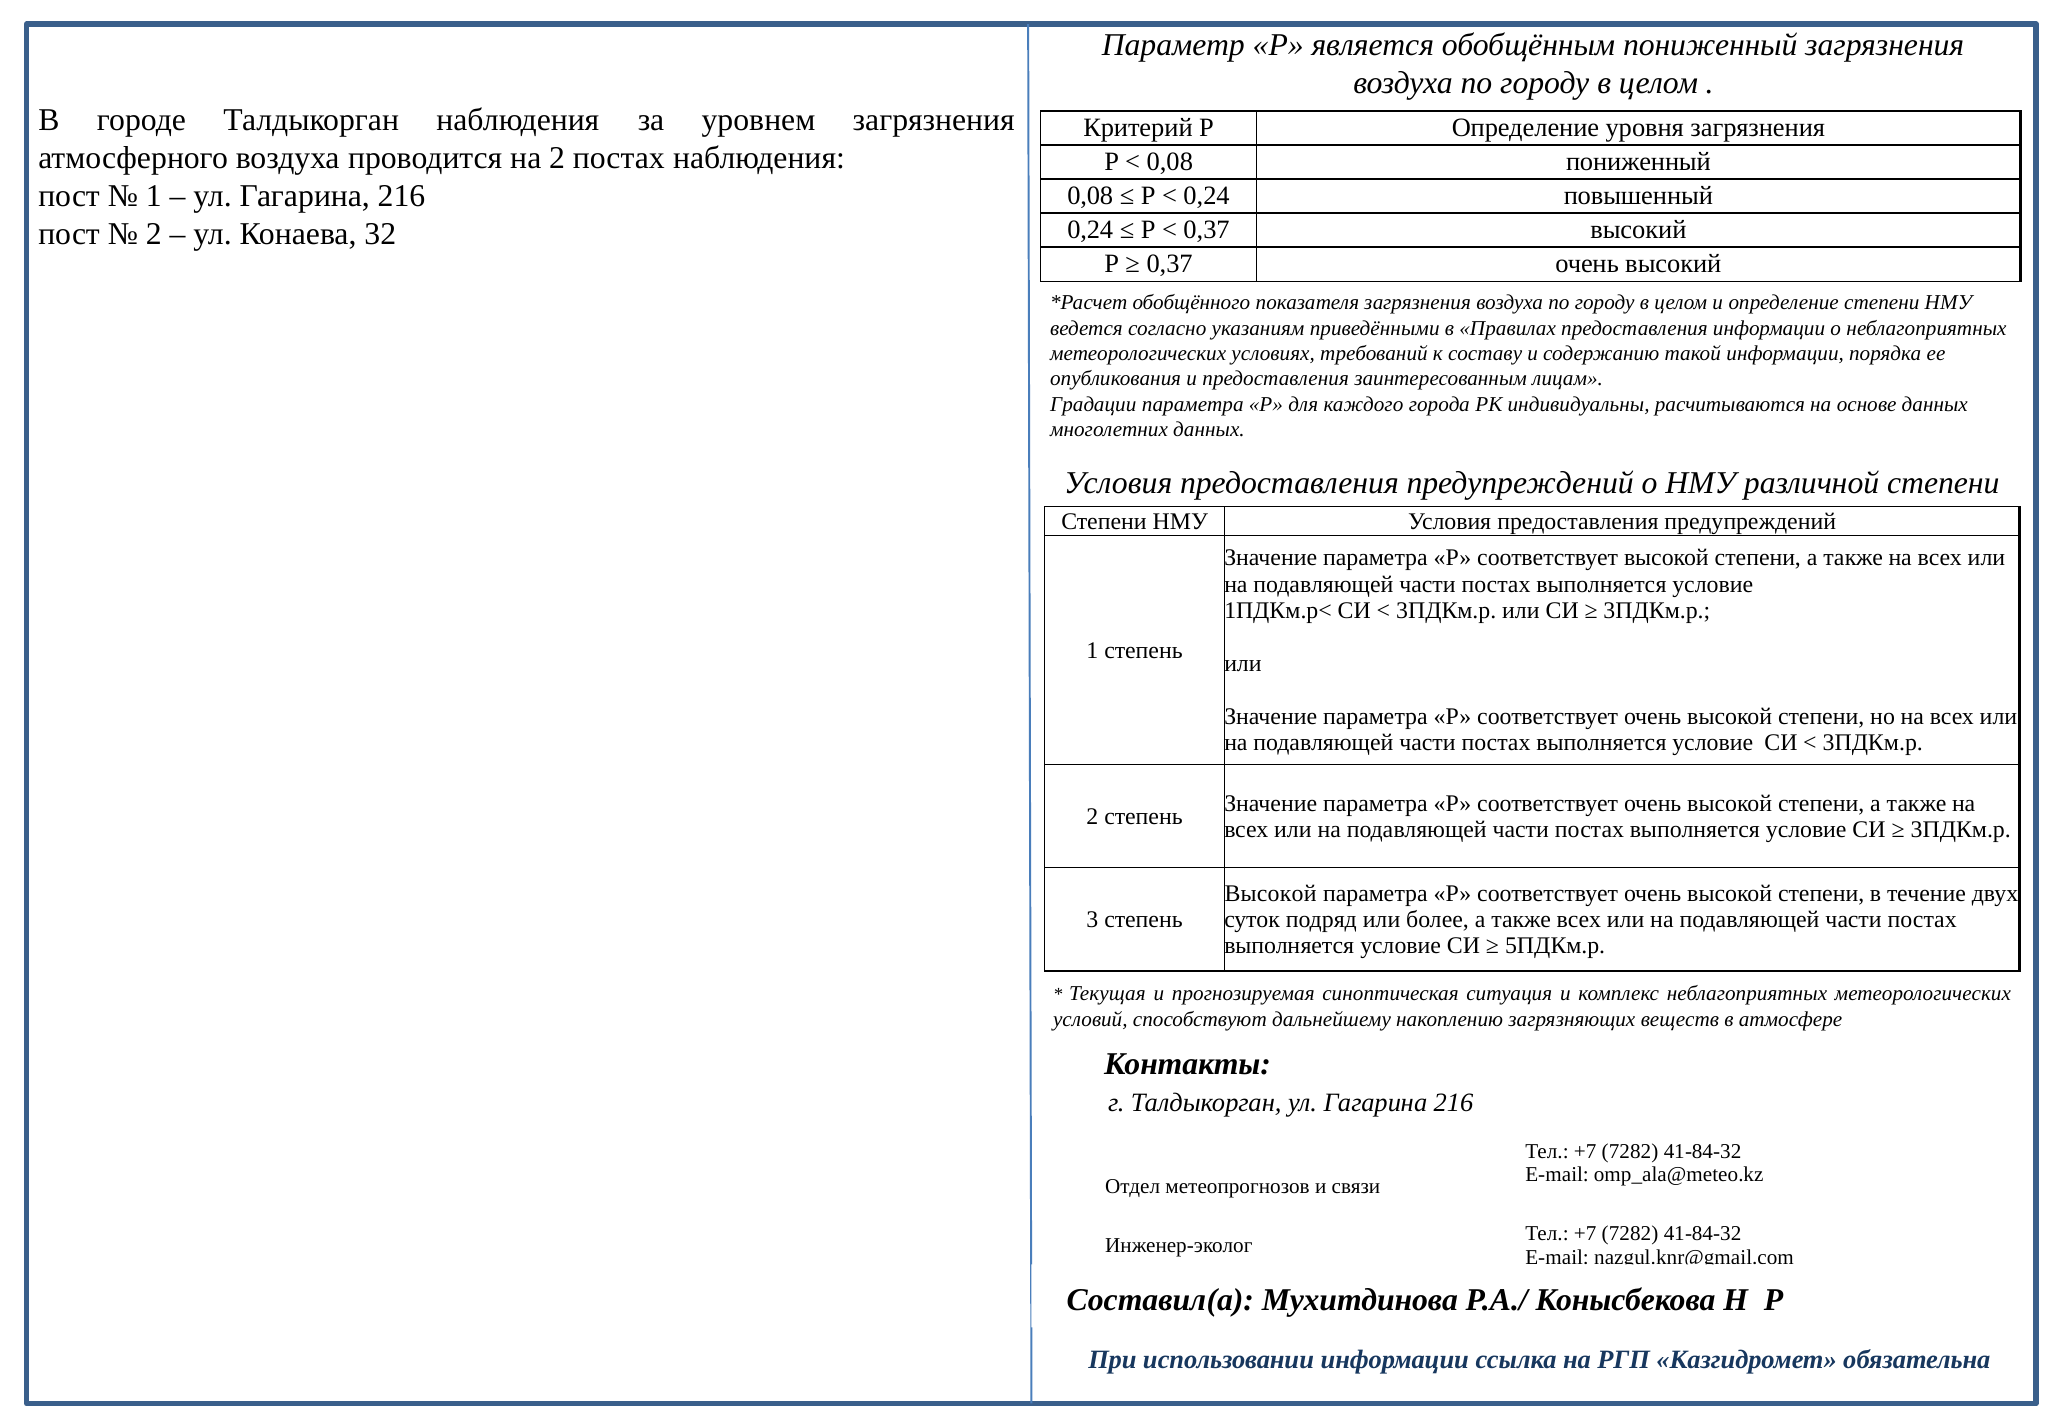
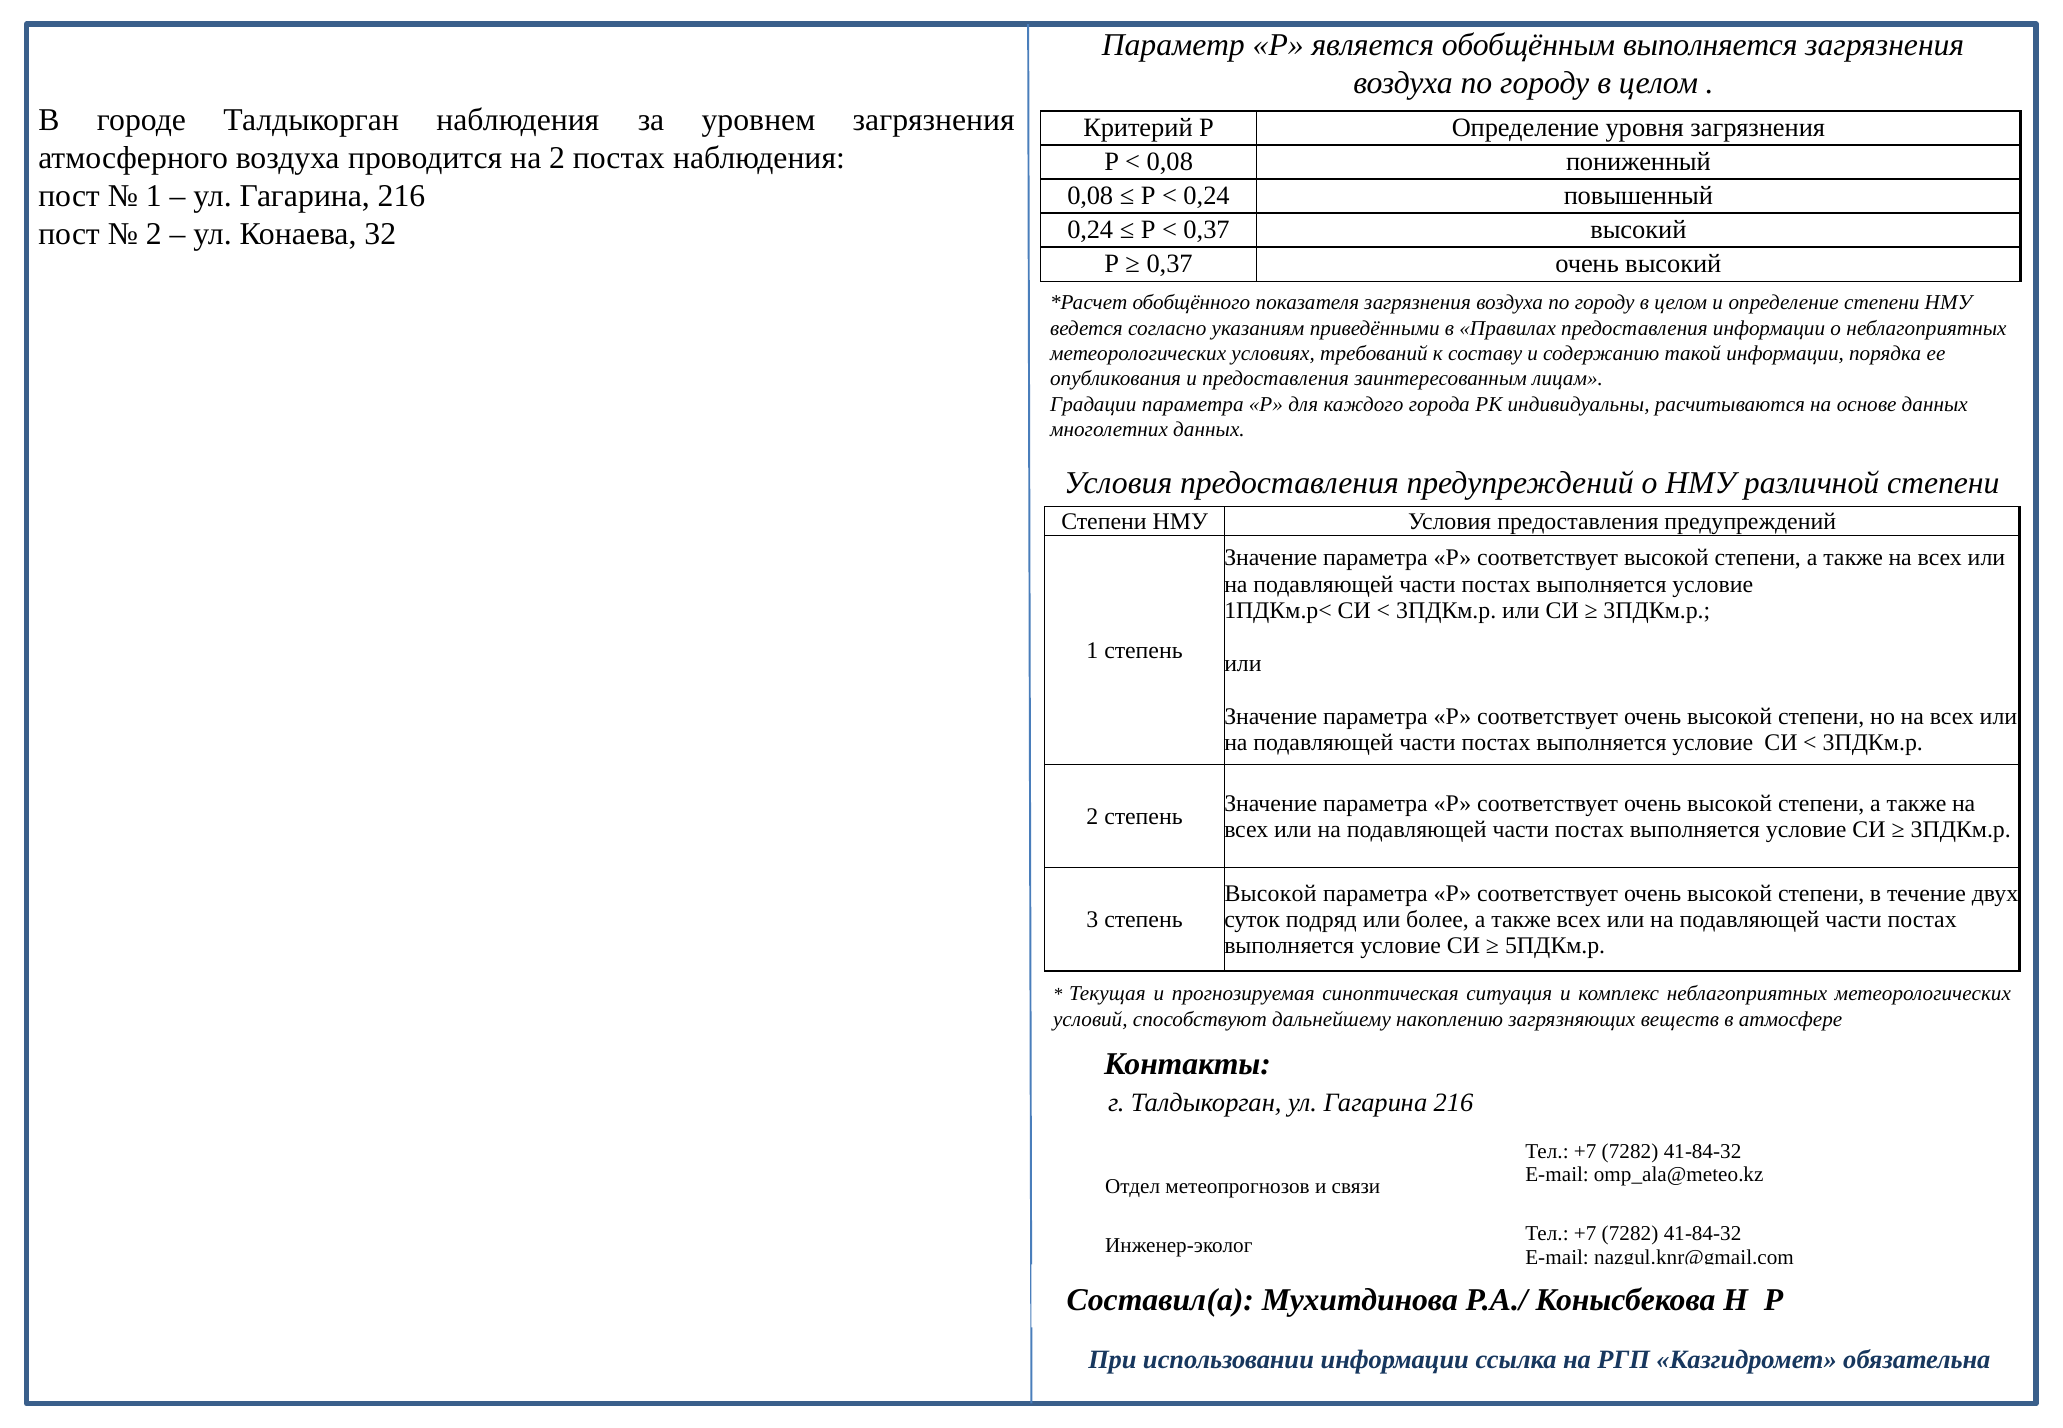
обобщённым пониженный: пониженный -> выполняется (1710, 45)
